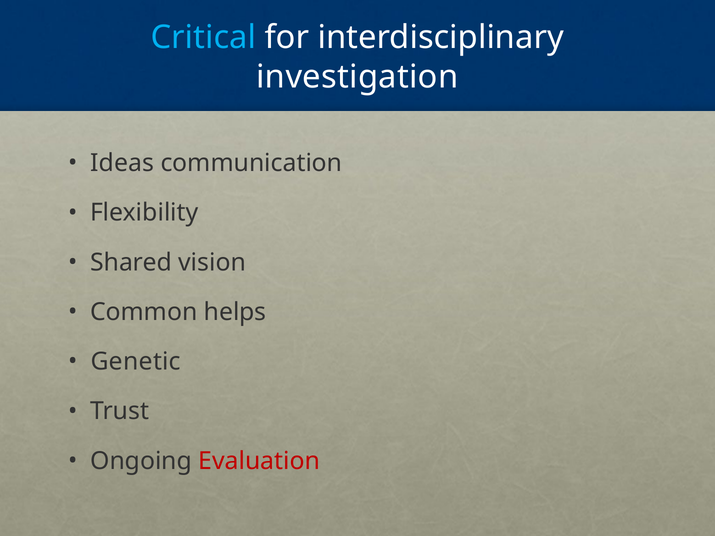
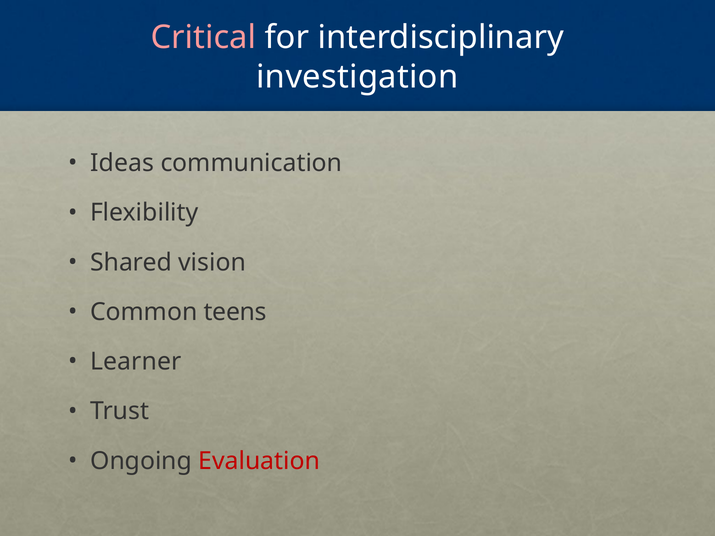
Critical colour: light blue -> pink (203, 38)
helps: helps -> teens (235, 312)
Genetic: Genetic -> Learner (136, 362)
